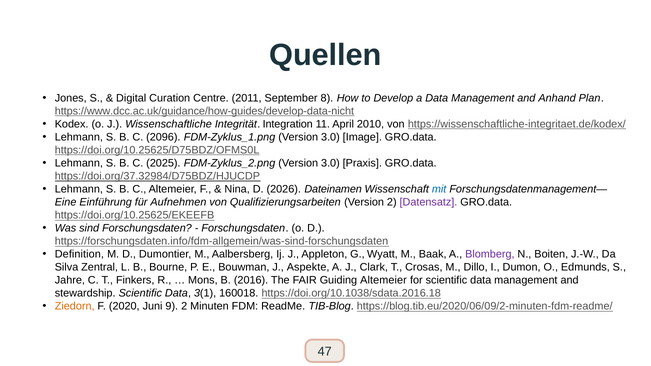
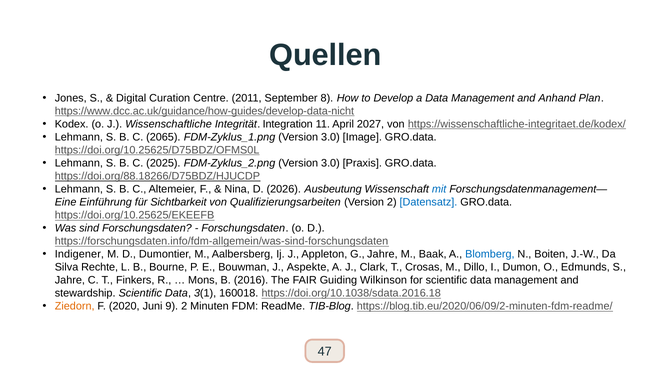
2010: 2010 -> 2027 (371, 124)
2096: 2096 -> 2065 (163, 137)
https://doi.org/37.32984/D75BDZ/HJUCDP: https://doi.org/37.32984/D75BDZ/HJUCDP -> https://doi.org/88.18266/D75BDZ/HJUCDP (157, 176)
Dateinamen: Dateinamen -> Ausbeutung (333, 189)
Aufnehmen: Aufnehmen -> Sichtbarkeit (178, 202)
Datensatz colour: purple -> blue (428, 202)
Definition: Definition -> Indigener (79, 254)
G Wyatt: Wyatt -> Jahre (382, 254)
Blomberg colour: purple -> blue (490, 254)
Zentral: Zentral -> Rechte (100, 267)
Guiding Altemeier: Altemeier -> Wilkinson (384, 281)
